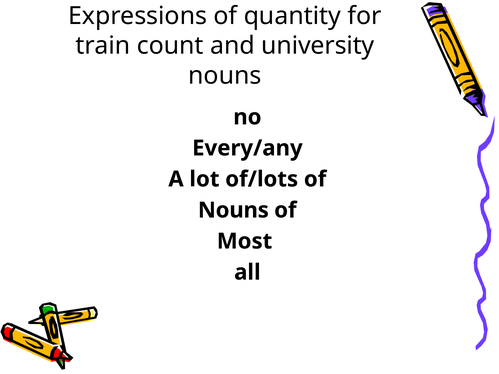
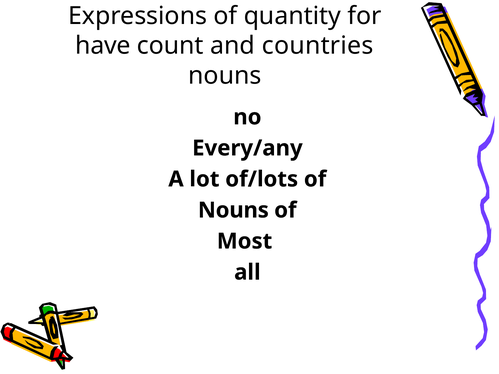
train: train -> have (103, 46)
university: university -> countries (318, 46)
